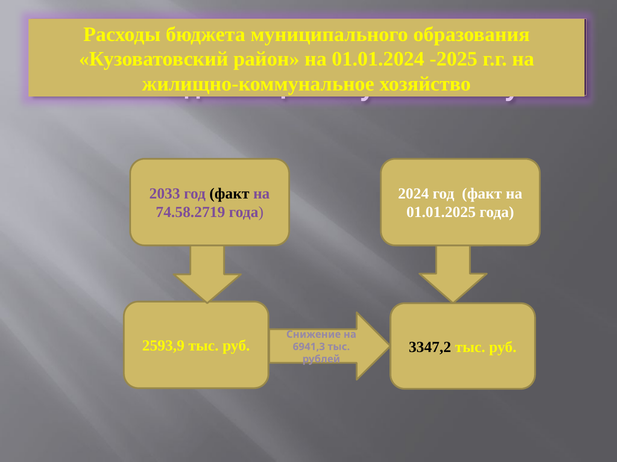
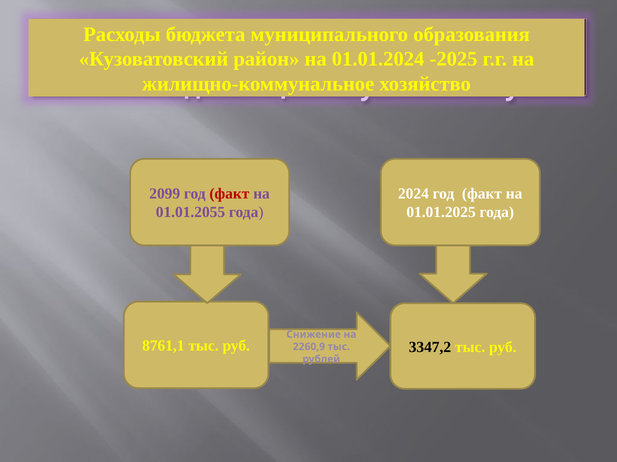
2033: 2033 -> 2099 (165, 194)
факт colour: black -> red (229, 194)
74.58.2719: 74.58.2719 -> 01.01.2055 (190, 213)
2593,9: 2593,9 -> 8761,1 (163, 346)
6941,3: 6941,3 -> 2260,9 (309, 347)
